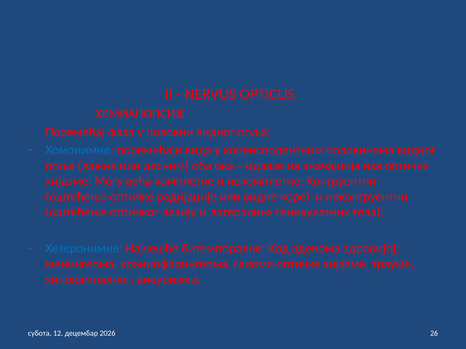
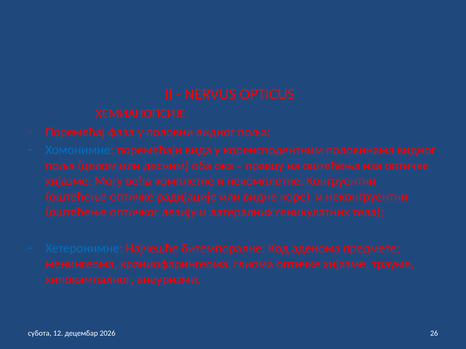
лажна: лажна -> целом (97, 166)
одлазе: одлазе -> правцу (265, 166)
значајнија: значајнија -> оштећења (331, 166)
здравијој: здравијој -> предмете (372, 249)
